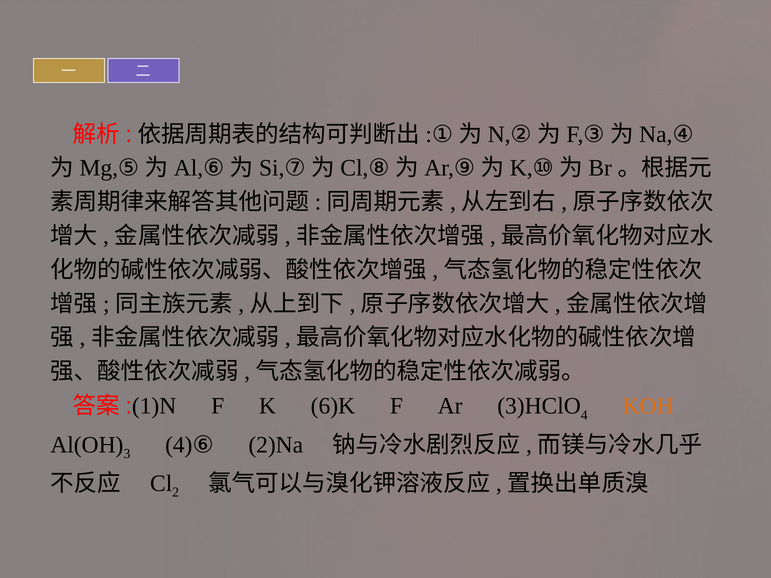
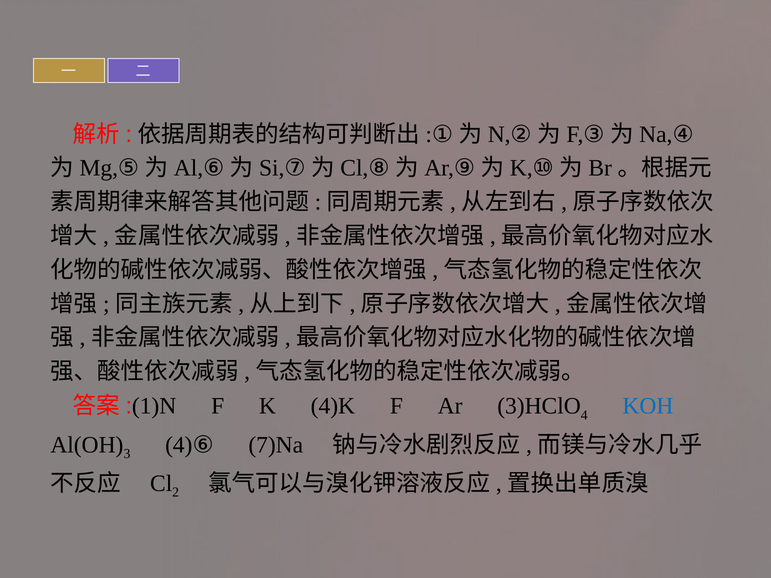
6)K: 6)K -> 4)K (333, 406)
KOH colour: orange -> blue (648, 406)
2)Na: 2)Na -> 7)Na (276, 445)
